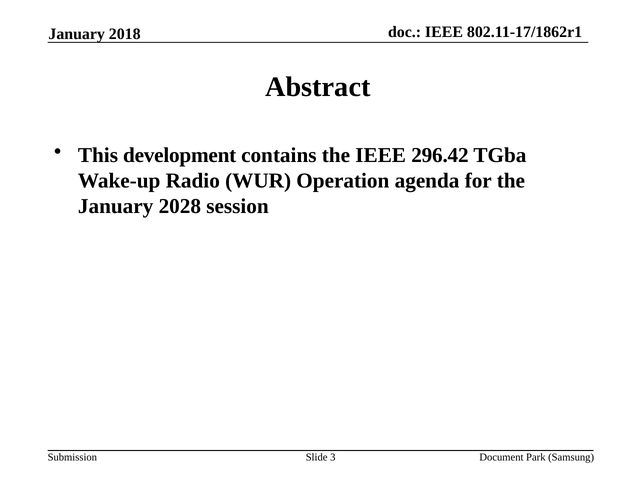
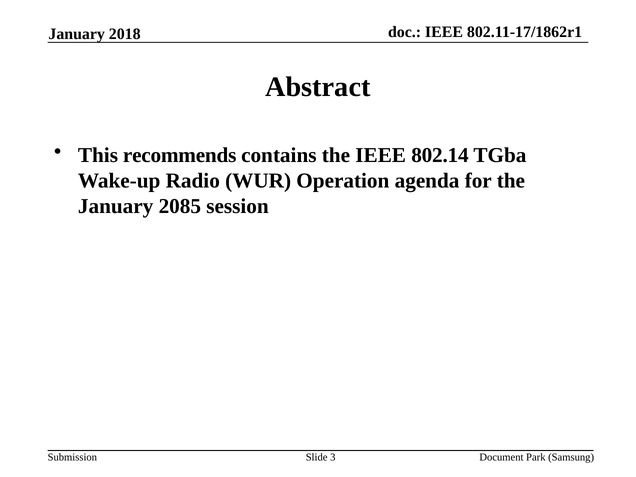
development: development -> recommends (180, 155)
296.42: 296.42 -> 802.14 (440, 155)
2028: 2028 -> 2085 (180, 206)
